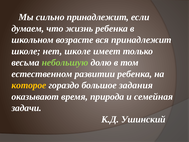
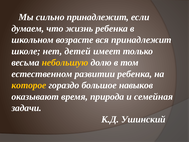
нет школе: школе -> детей (78, 51)
небольшую colour: light green -> yellow (65, 62)
задания: задания -> навыков (136, 85)
